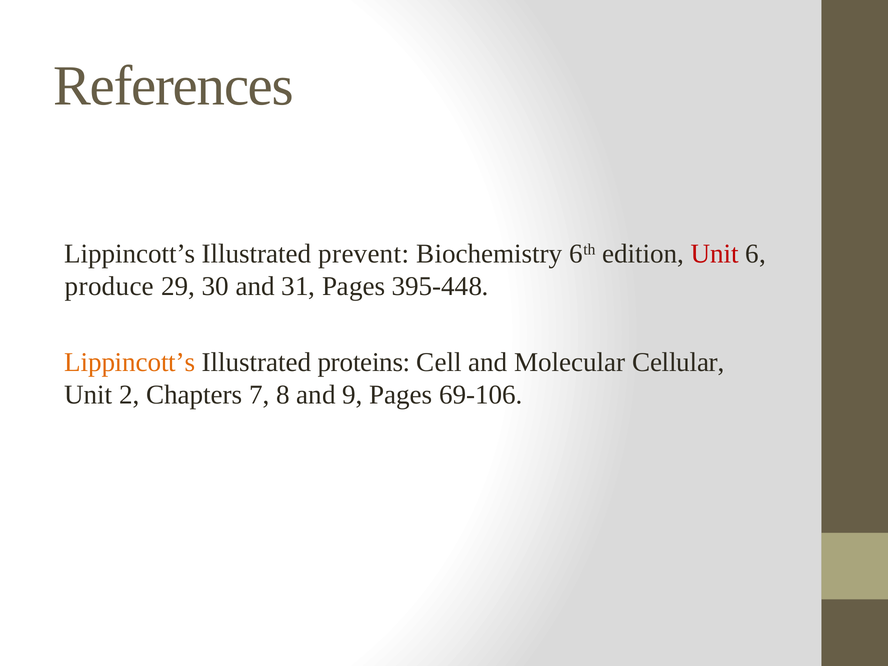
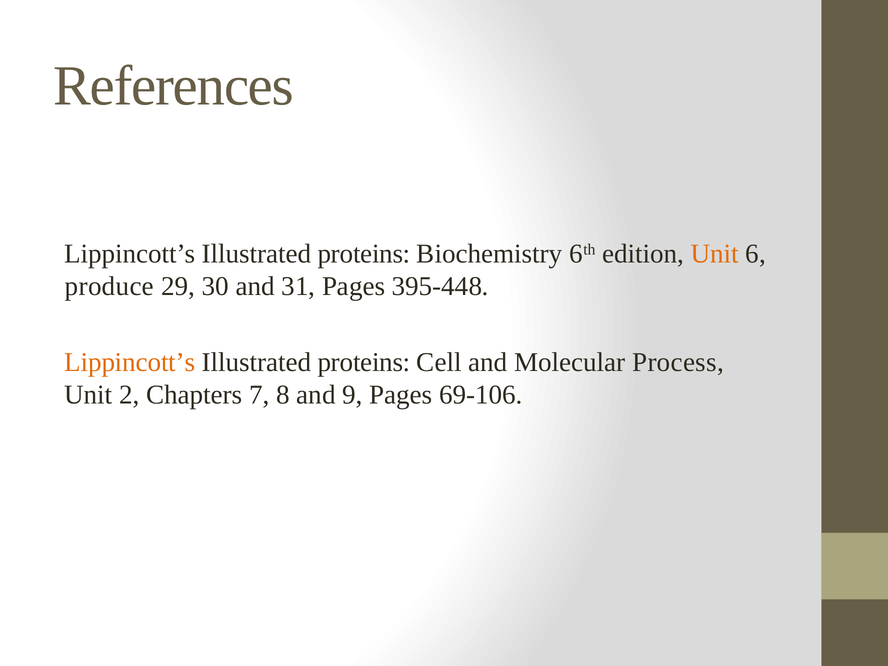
prevent: prevent -> proteins (364, 254)
Unit colour: red -> orange (715, 254)
Cellular: Cellular -> Process (678, 362)
